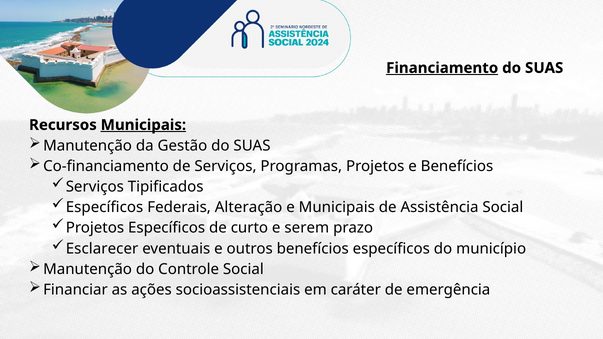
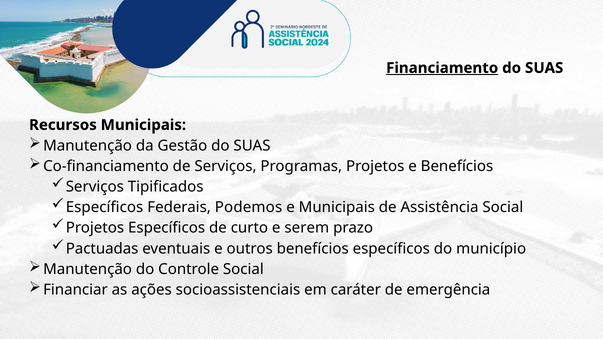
Municipais underline: present -> none (143, 125)
Alteração: Alteração -> Podemos (249, 207)
Esclarecer: Esclarecer -> Pactuadas (102, 249)
